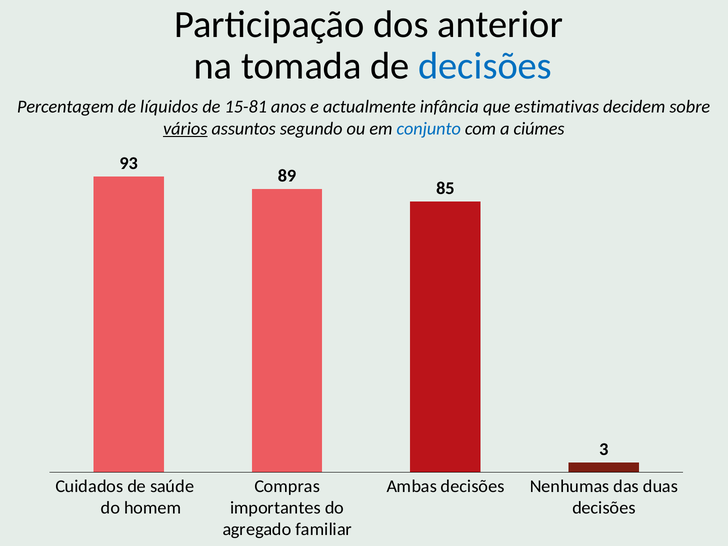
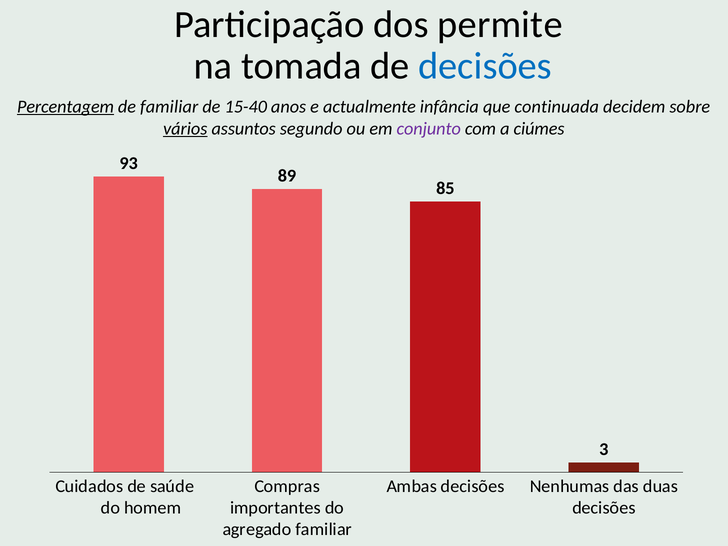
anterior: anterior -> permite (500, 24)
Percentagem underline: none -> present (66, 107)
de líquidos: líquidos -> familiar (169, 107)
15-81: 15-81 -> 15-40 (246, 107)
estimativas: estimativas -> continuada (557, 107)
conjunto colour: blue -> purple (429, 129)
